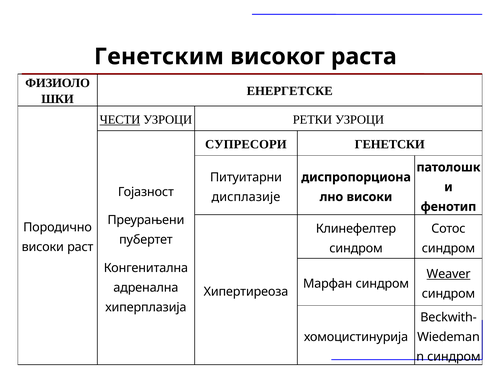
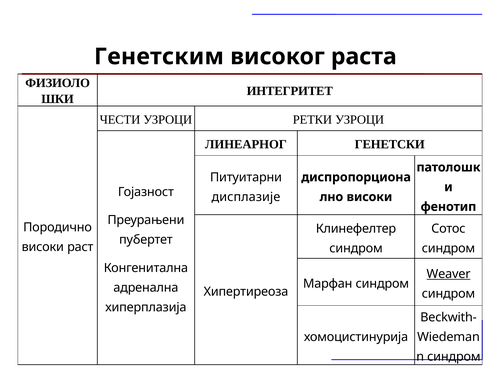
ЕНЕРГЕТСКЕ: ЕНЕРГЕТСКЕ -> ИНТЕГРИТЕТ (290, 91)
ЧЕСТИ underline: present -> none (120, 120)
СУПРЕСОРИ: СУПРЕСОРИ -> ЛИНЕАРНОГ (246, 144)
